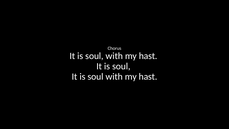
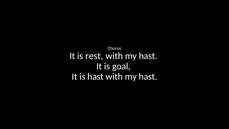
soul: soul -> rest (94, 56)
soul: soul -> goal (121, 66)
soul: soul -> hast (96, 77)
